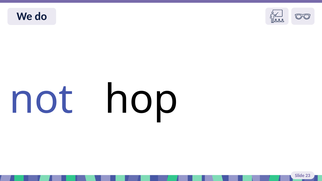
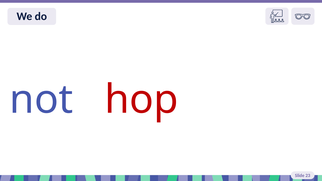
hop colour: black -> red (142, 100)
